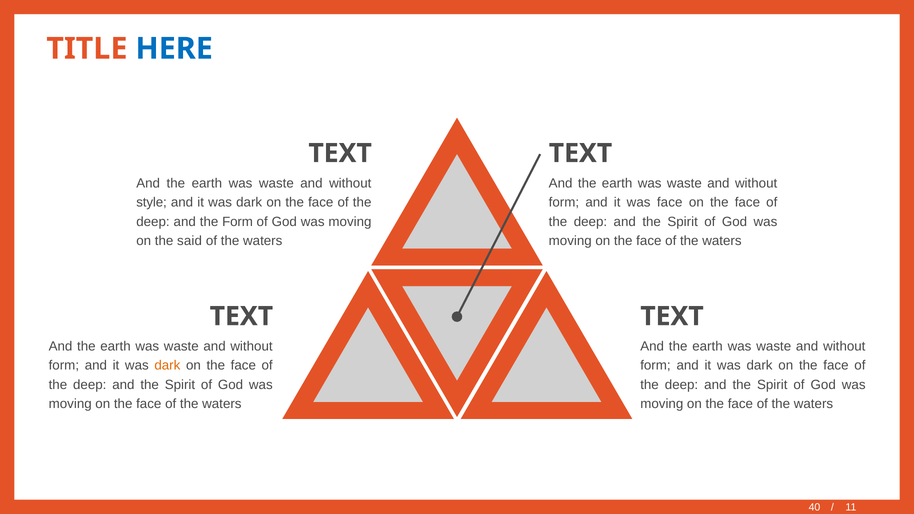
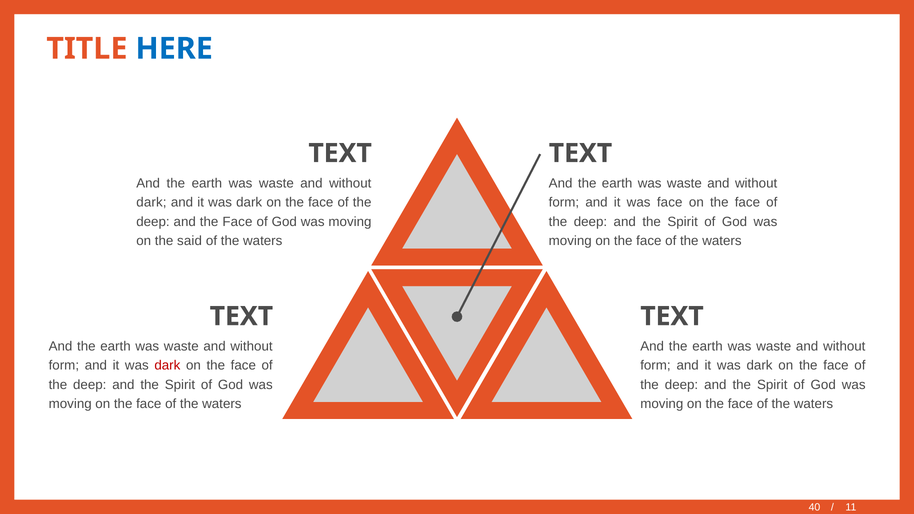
style: style -> dark (151, 203)
and the Form: Form -> Face (237, 222)
dark colour: orange -> red (167, 366)
